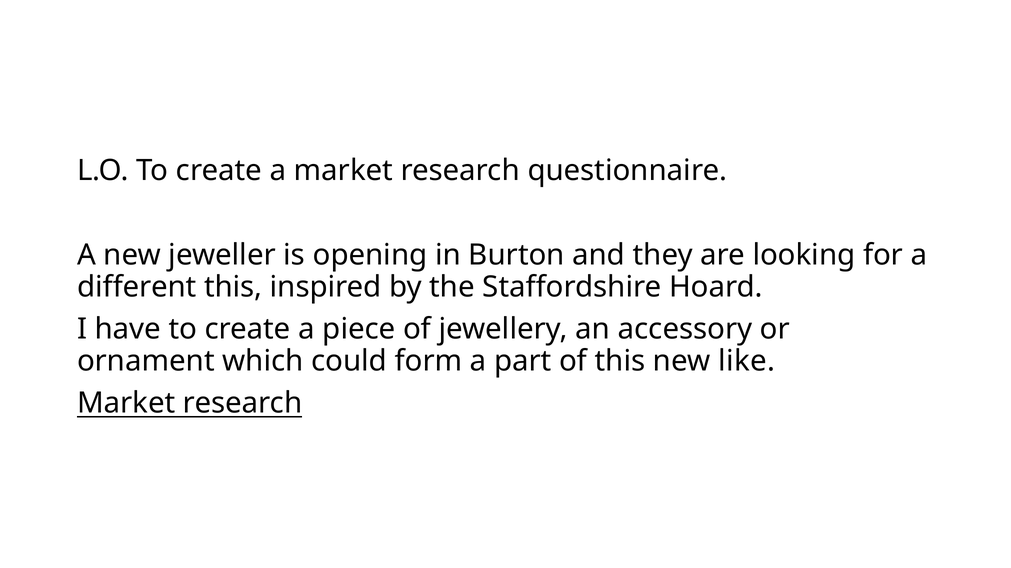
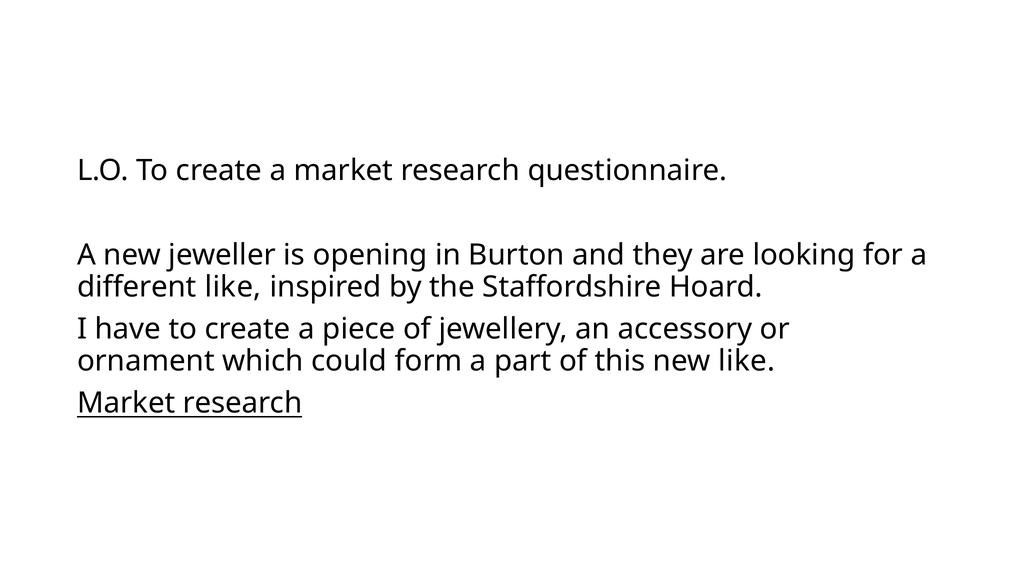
different this: this -> like (233, 287)
